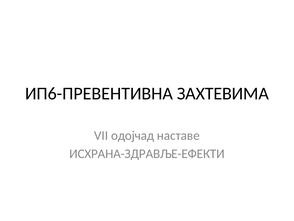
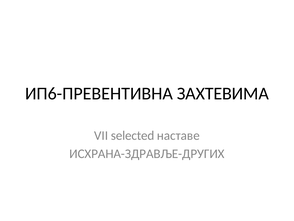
одојчад: одојчад -> selected (133, 135)
ИСХРАНА-ЗДРАВЉЕ-ЕФЕКТИ: ИСХРАНА-ЗДРАВЉЕ-ЕФЕКТИ -> ИСХРАНА-ЗДРАВЉЕ-ДРУГИХ (147, 153)
